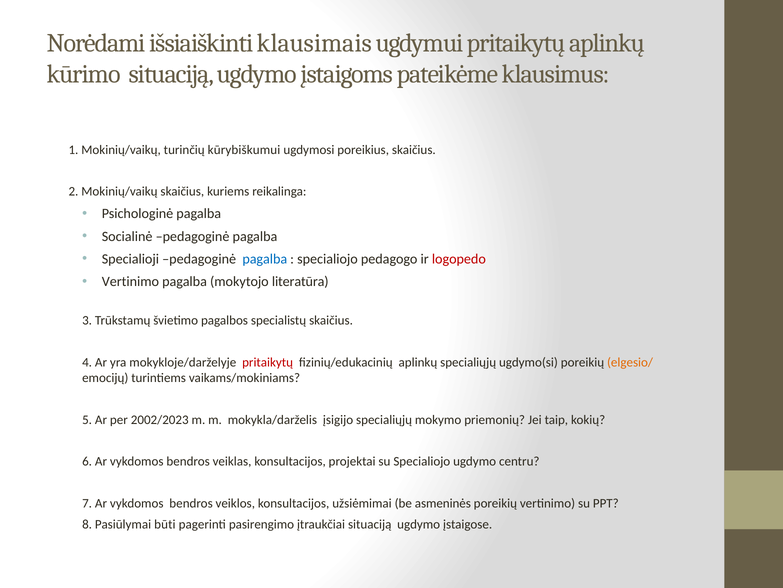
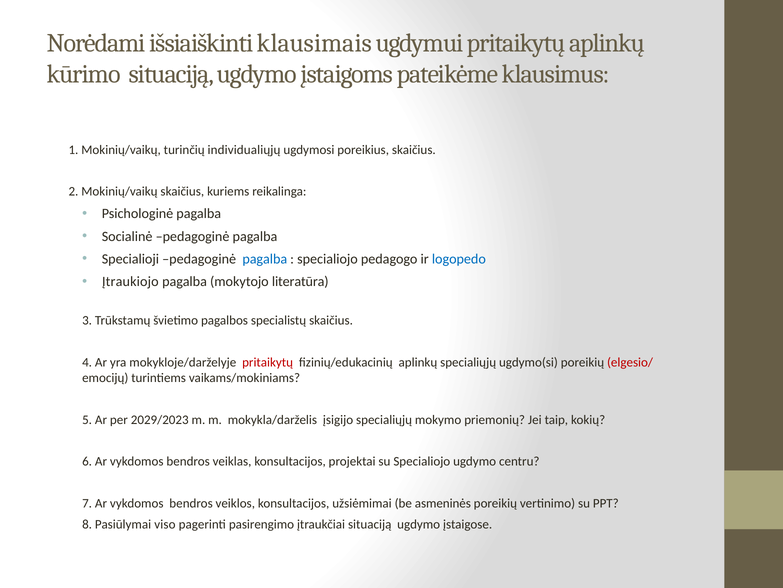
kūrybiškumui: kūrybiškumui -> individualiųjų (244, 150)
logopedo colour: red -> blue (459, 259)
Vertinimo: Vertinimo -> Įtraukiojo (130, 281)
elgesio/ colour: orange -> red (630, 362)
2002/2023: 2002/2023 -> 2029/2023 (160, 419)
būti: būti -> viso (165, 524)
